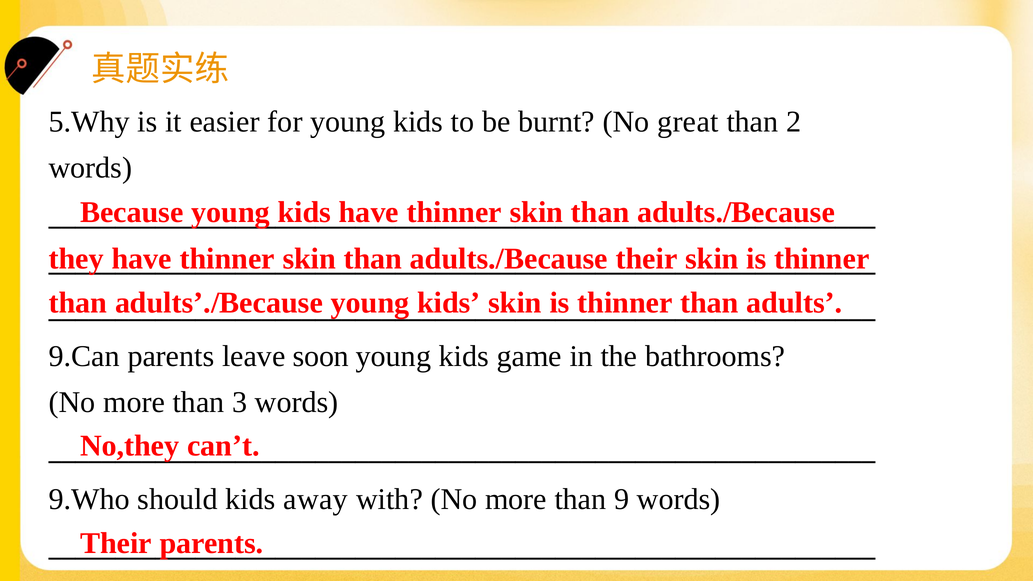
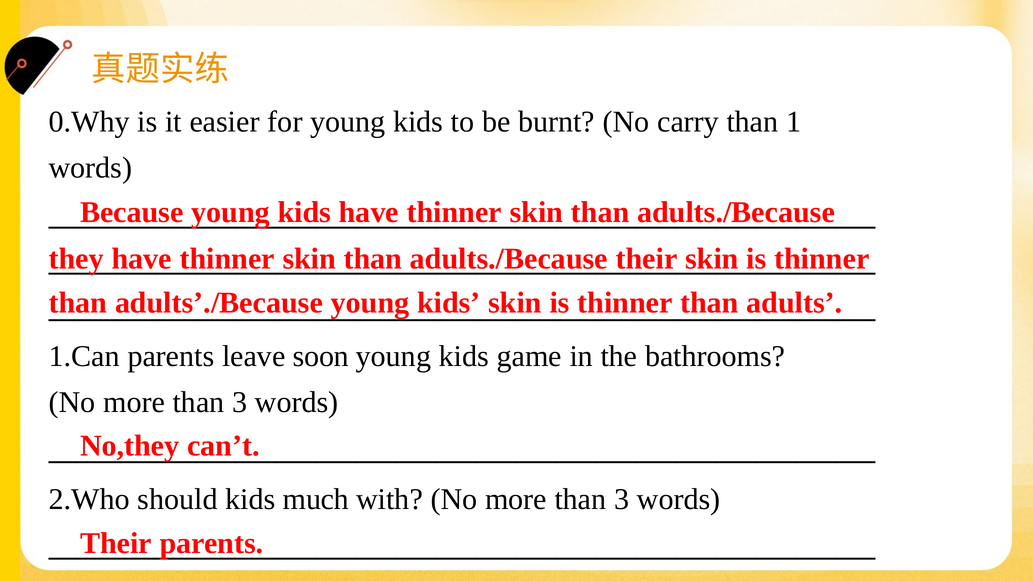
5.Why: 5.Why -> 0.Why (89, 122)
great: great -> carry (688, 122)
2: 2 -> 1 (794, 122)
9.Can: 9.Can -> 1.Can (84, 356)
9.Who: 9.Who -> 2.Who (89, 499)
away: away -> much (316, 499)
9: 9 -> 3 (622, 499)
